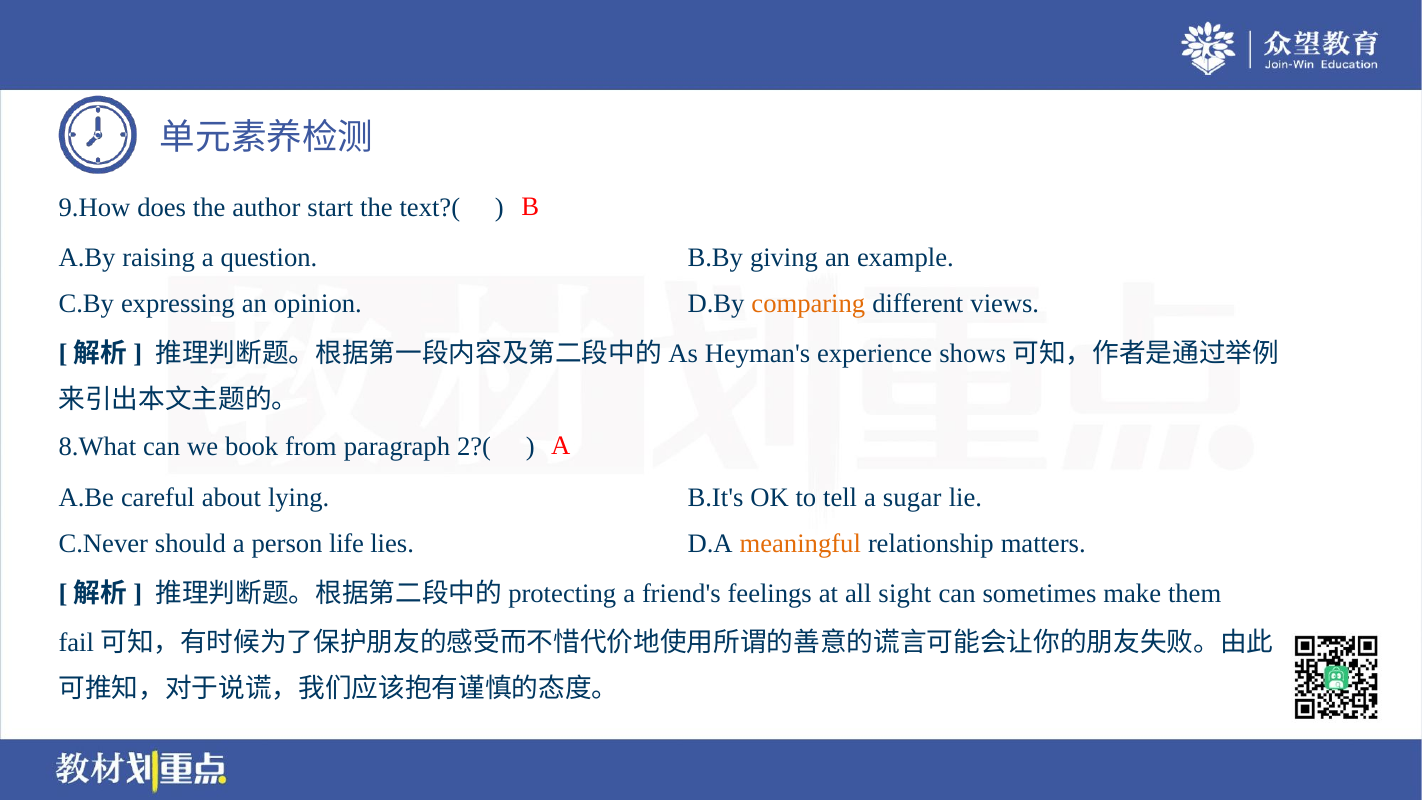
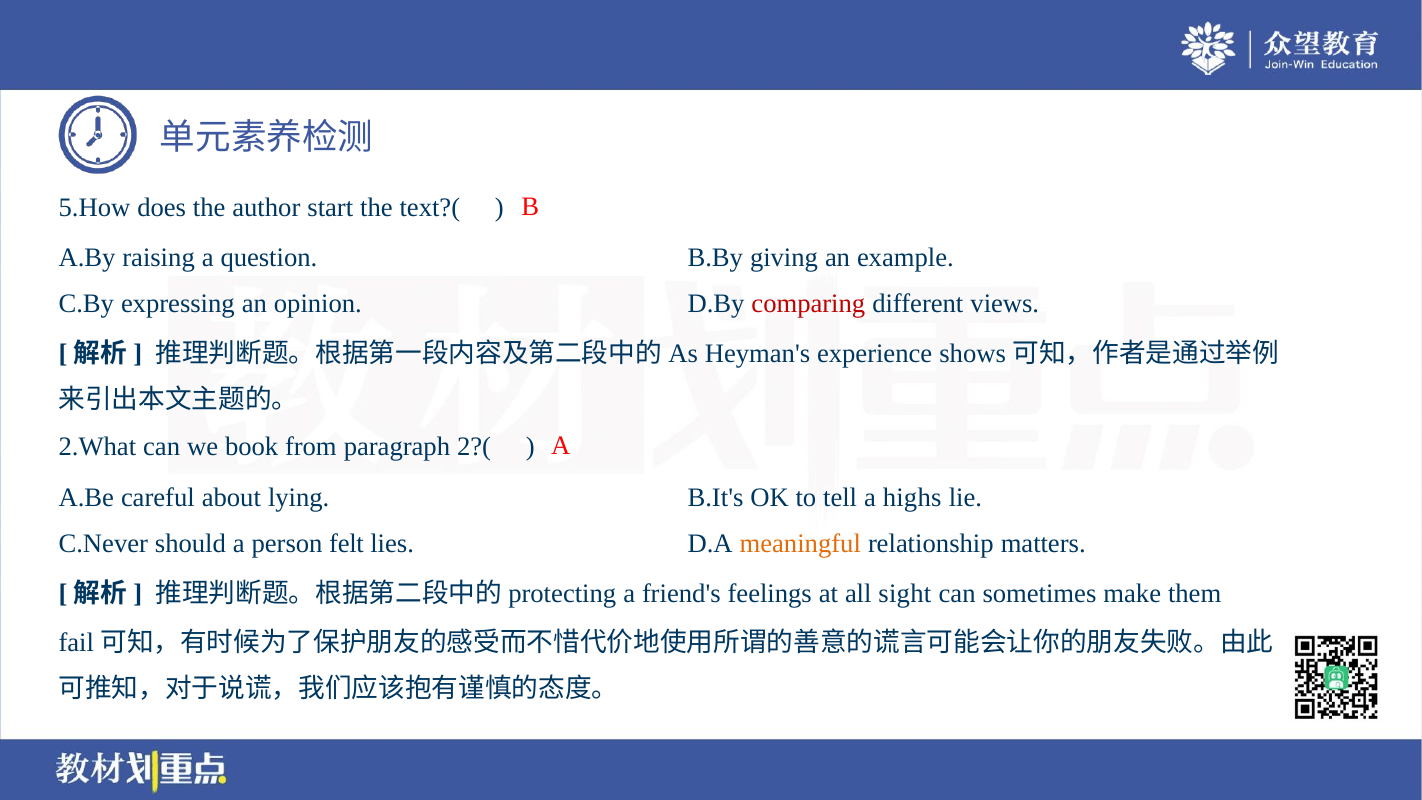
9.How: 9.How -> 5.How (94, 208)
comparing colour: orange -> red (808, 304)
8.What: 8.What -> 2.What (97, 447)
sugar: sugar -> highs (912, 498)
life: life -> felt (346, 544)
